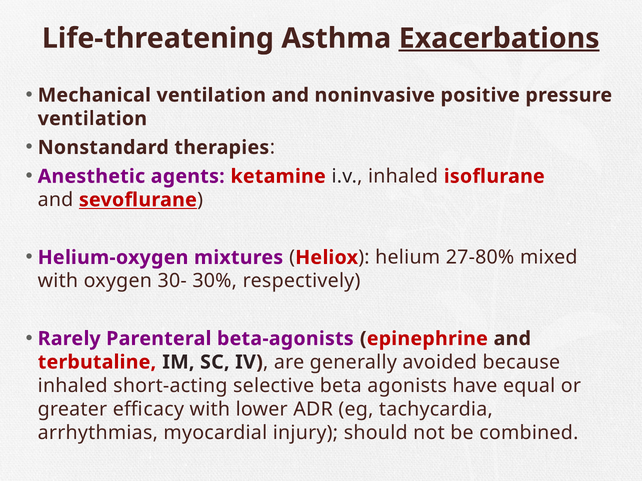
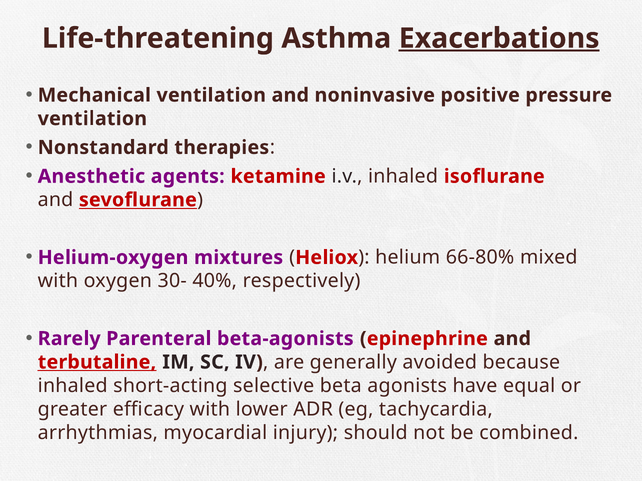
27-80%: 27-80% -> 66-80% (480, 258)
30%: 30% -> 40% (215, 281)
terbutaline underline: none -> present (97, 363)
